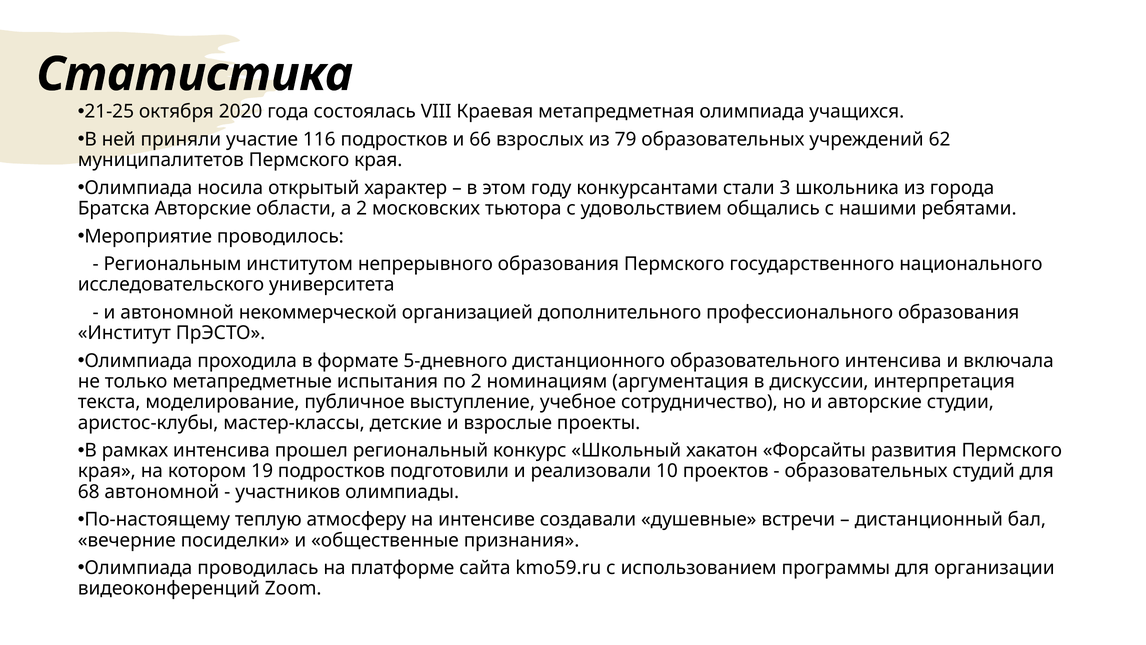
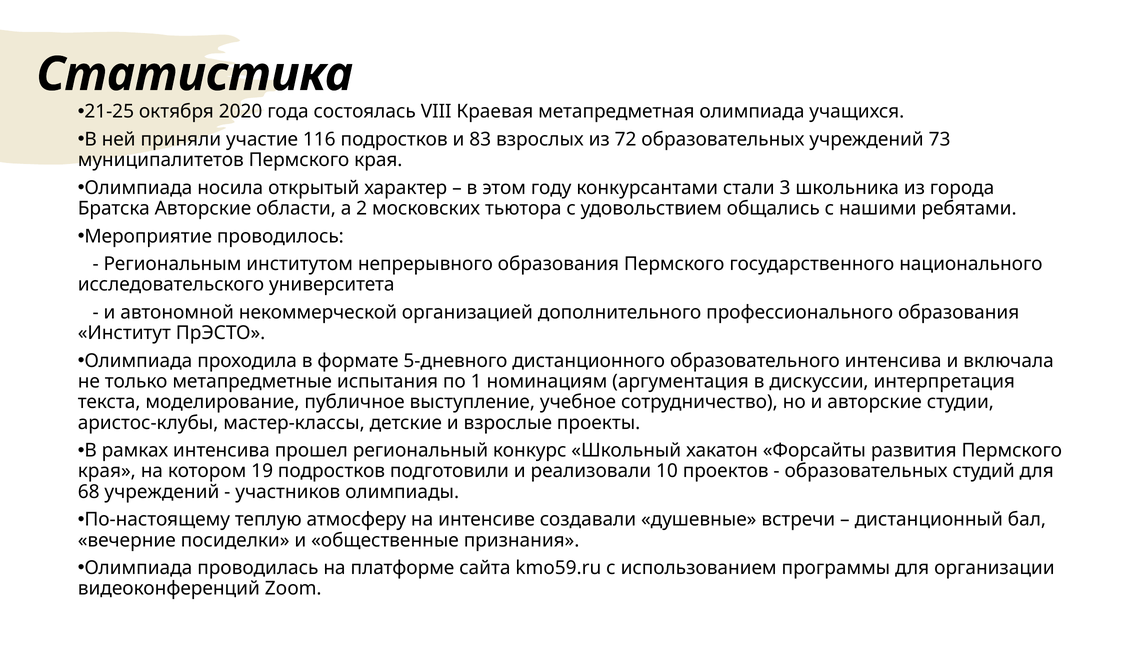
66: 66 -> 83 (480, 139)
79: 79 -> 72 (626, 139)
62: 62 -> 73 (940, 139)
по 2: 2 -> 1 (476, 381)
68 автономной: автономной -> учреждений (162, 491)
